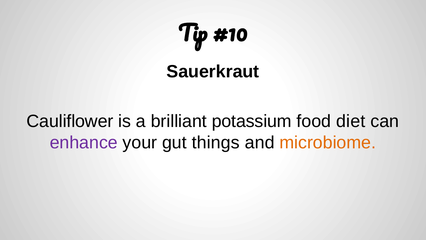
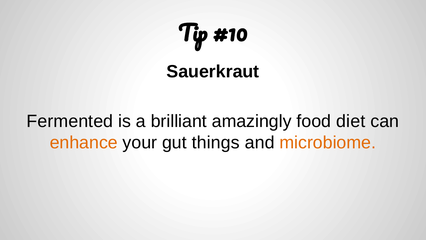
Cauliflower: Cauliflower -> Fermented (70, 121)
potassium: potassium -> amazingly (252, 121)
enhance colour: purple -> orange (84, 142)
